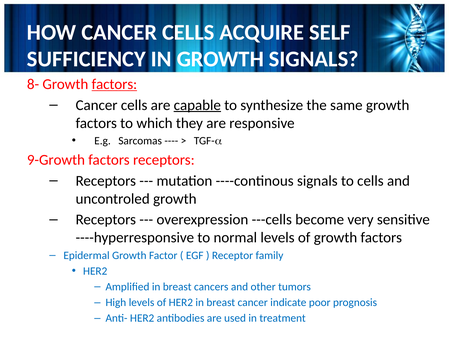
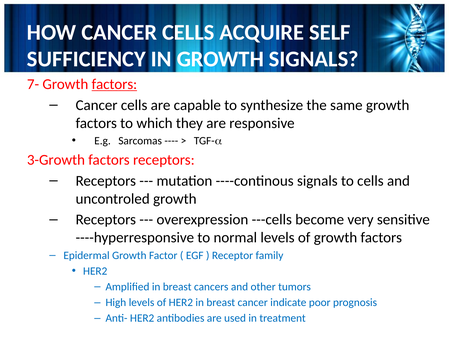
8-: 8- -> 7- (33, 84)
capable underline: present -> none (197, 105)
9-Growth: 9-Growth -> 3-Growth (56, 160)
